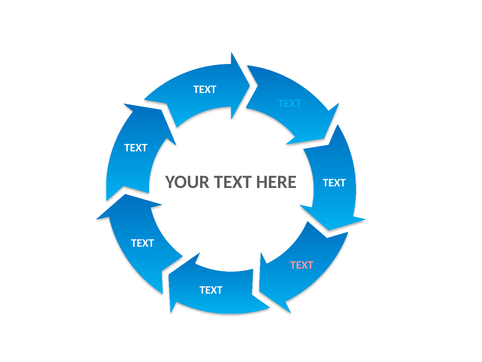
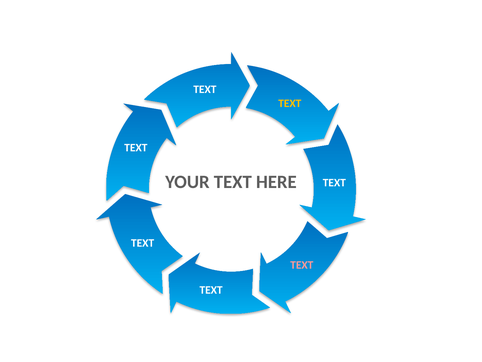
TEXT colour: light blue -> yellow (290, 103)
